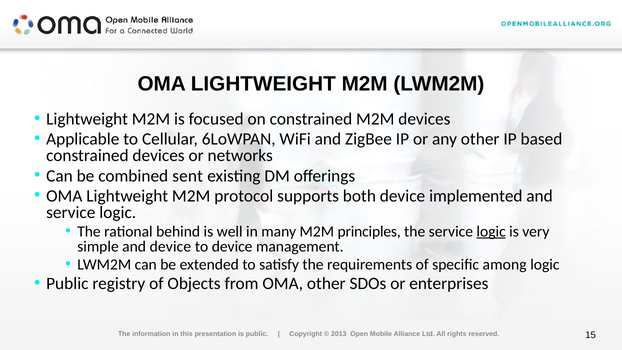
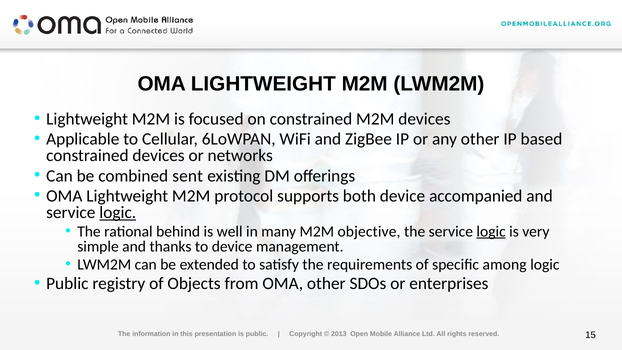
implemented: implemented -> accompanied (476, 196)
logic underline: none -> present (118, 212)
principles: principles -> objective (369, 231)
and device: device -> thanks (171, 246)
